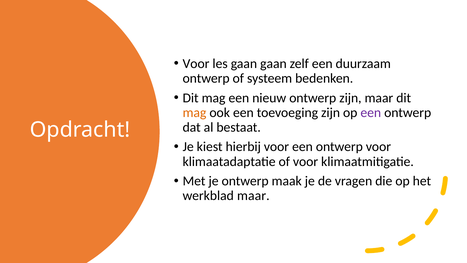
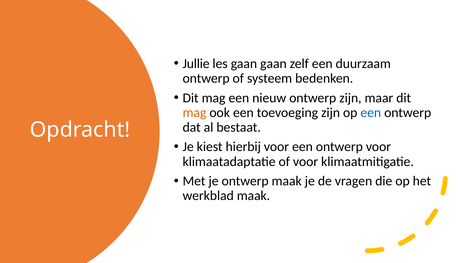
Voor: Voor -> Jullie (196, 63)
een colour: purple -> blue (371, 112)
werkblad maar: maar -> maak (253, 196)
